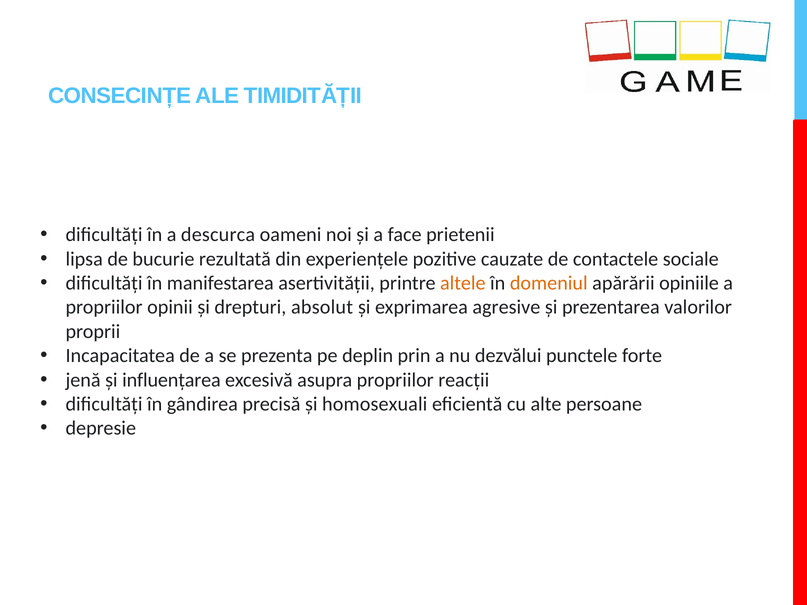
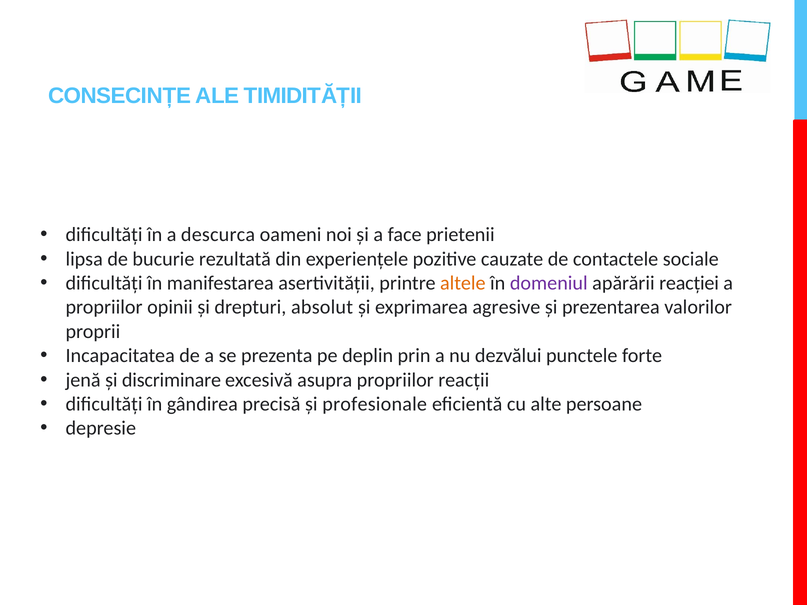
domeniul colour: orange -> purple (549, 283)
opiniile: opiniile -> reacției (689, 283)
influențarea: influențarea -> discriminare (172, 380)
homosexuali: homosexuali -> profesionale (375, 404)
